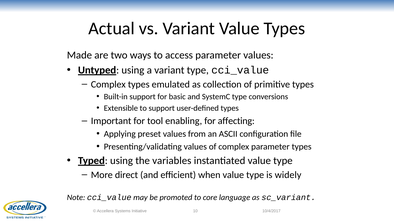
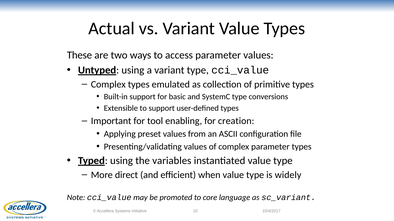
Made: Made -> These (79, 55)
affecting: affecting -> creation (236, 121)
